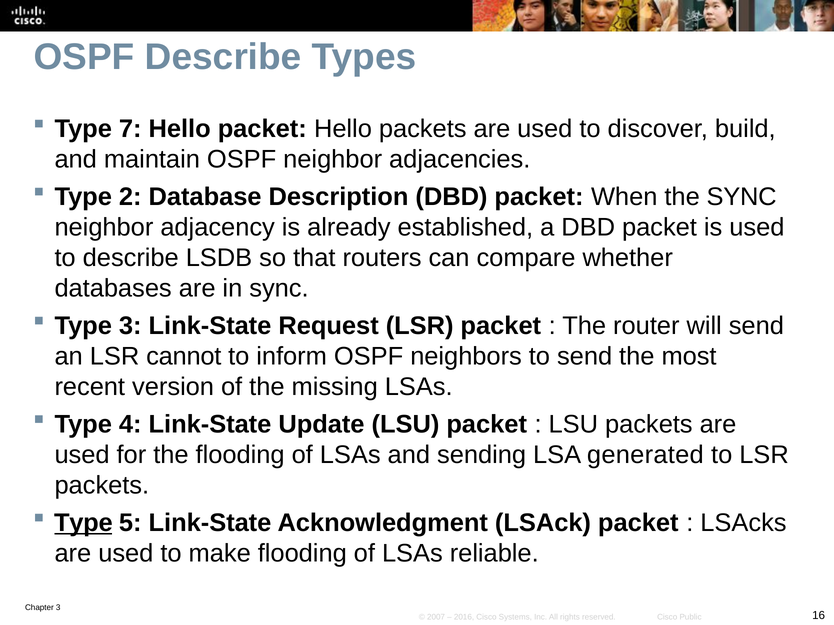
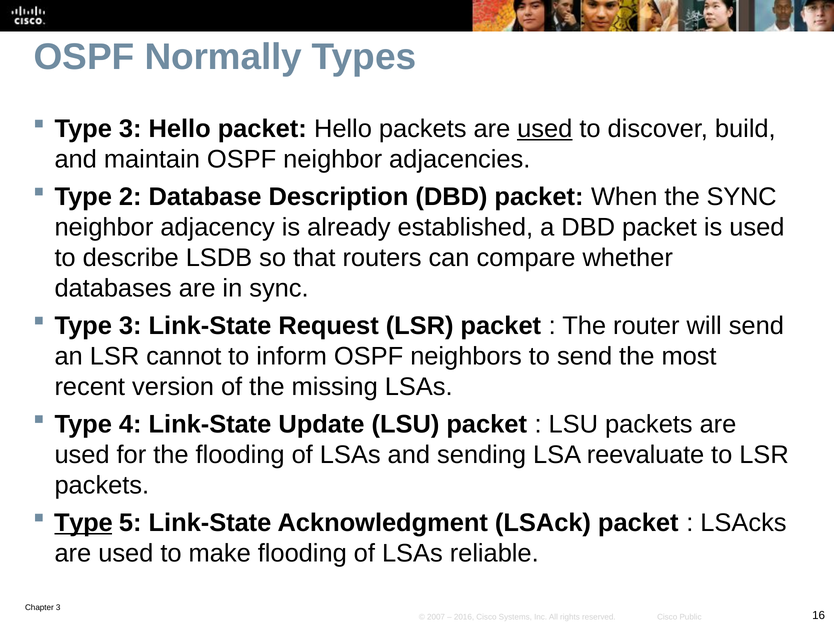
OSPF Describe: Describe -> Normally (223, 57)
7: 7 -> 3 (130, 129)
used underline: none -> present (545, 129)
generated: generated -> reevaluate (646, 455)
